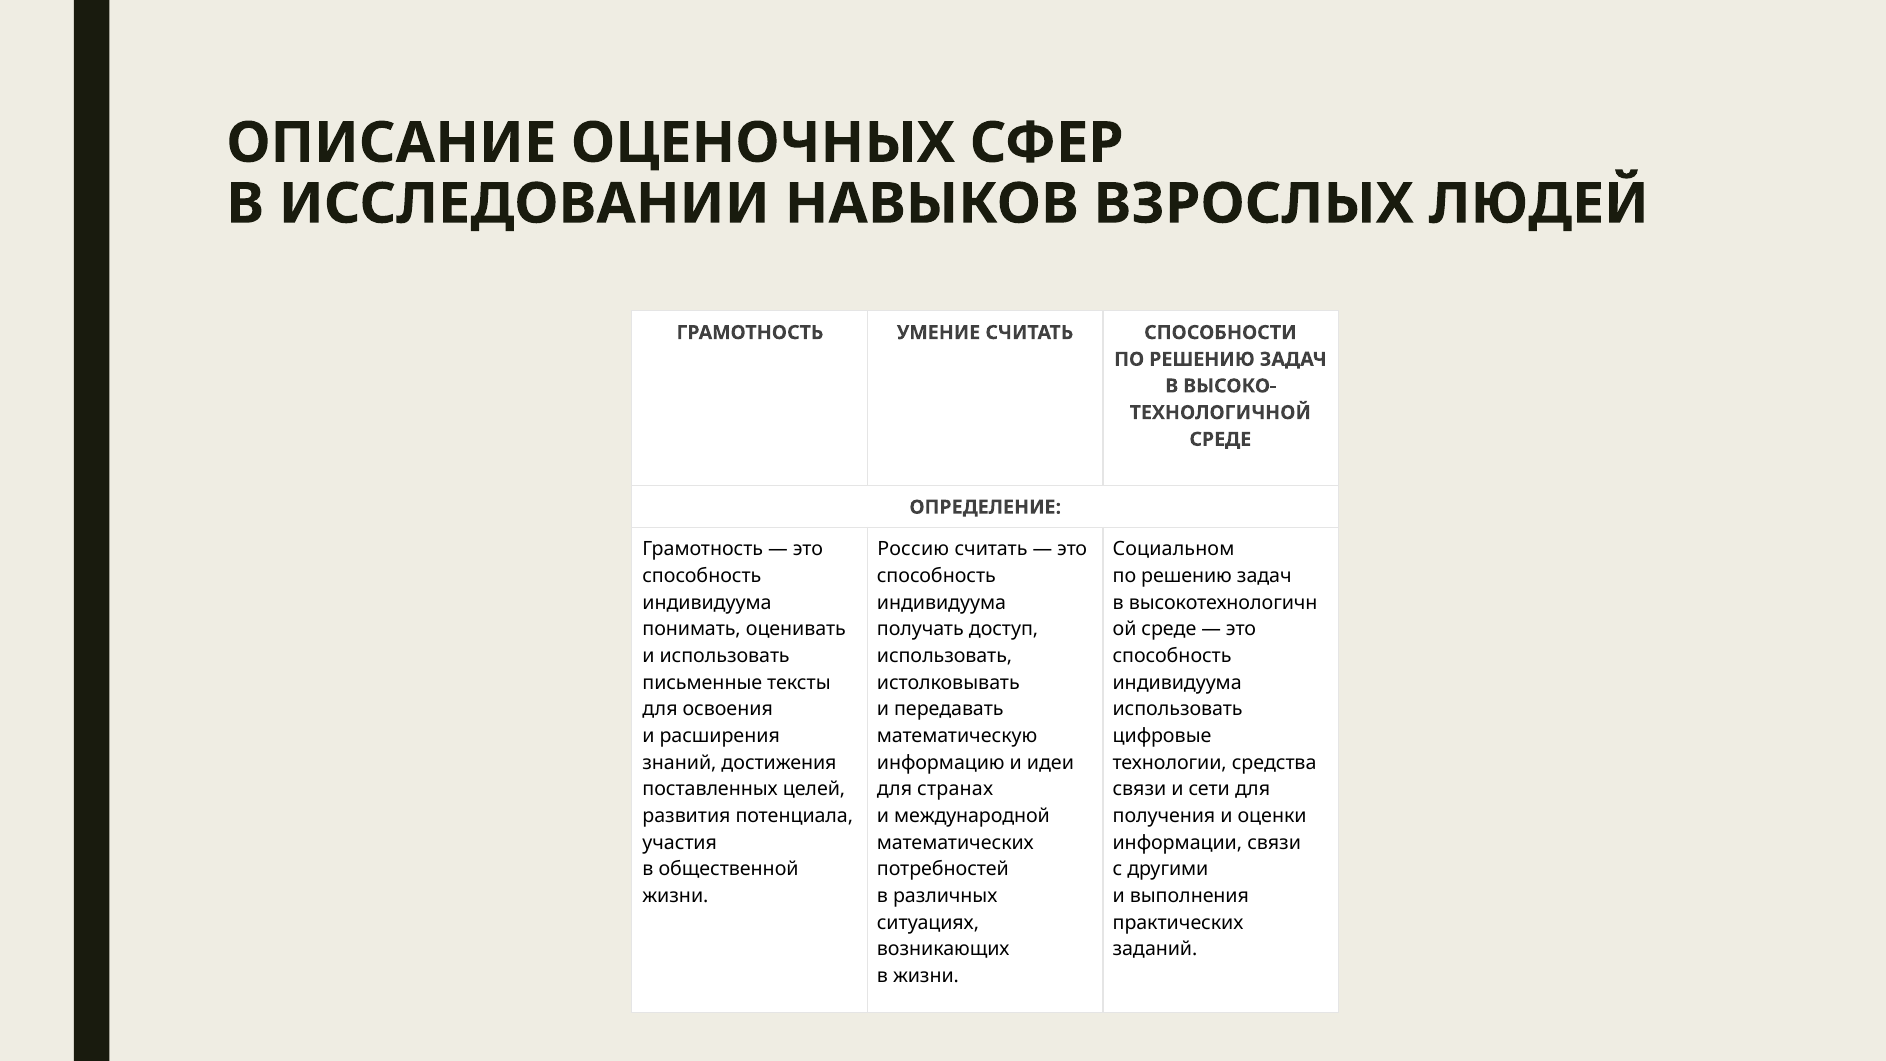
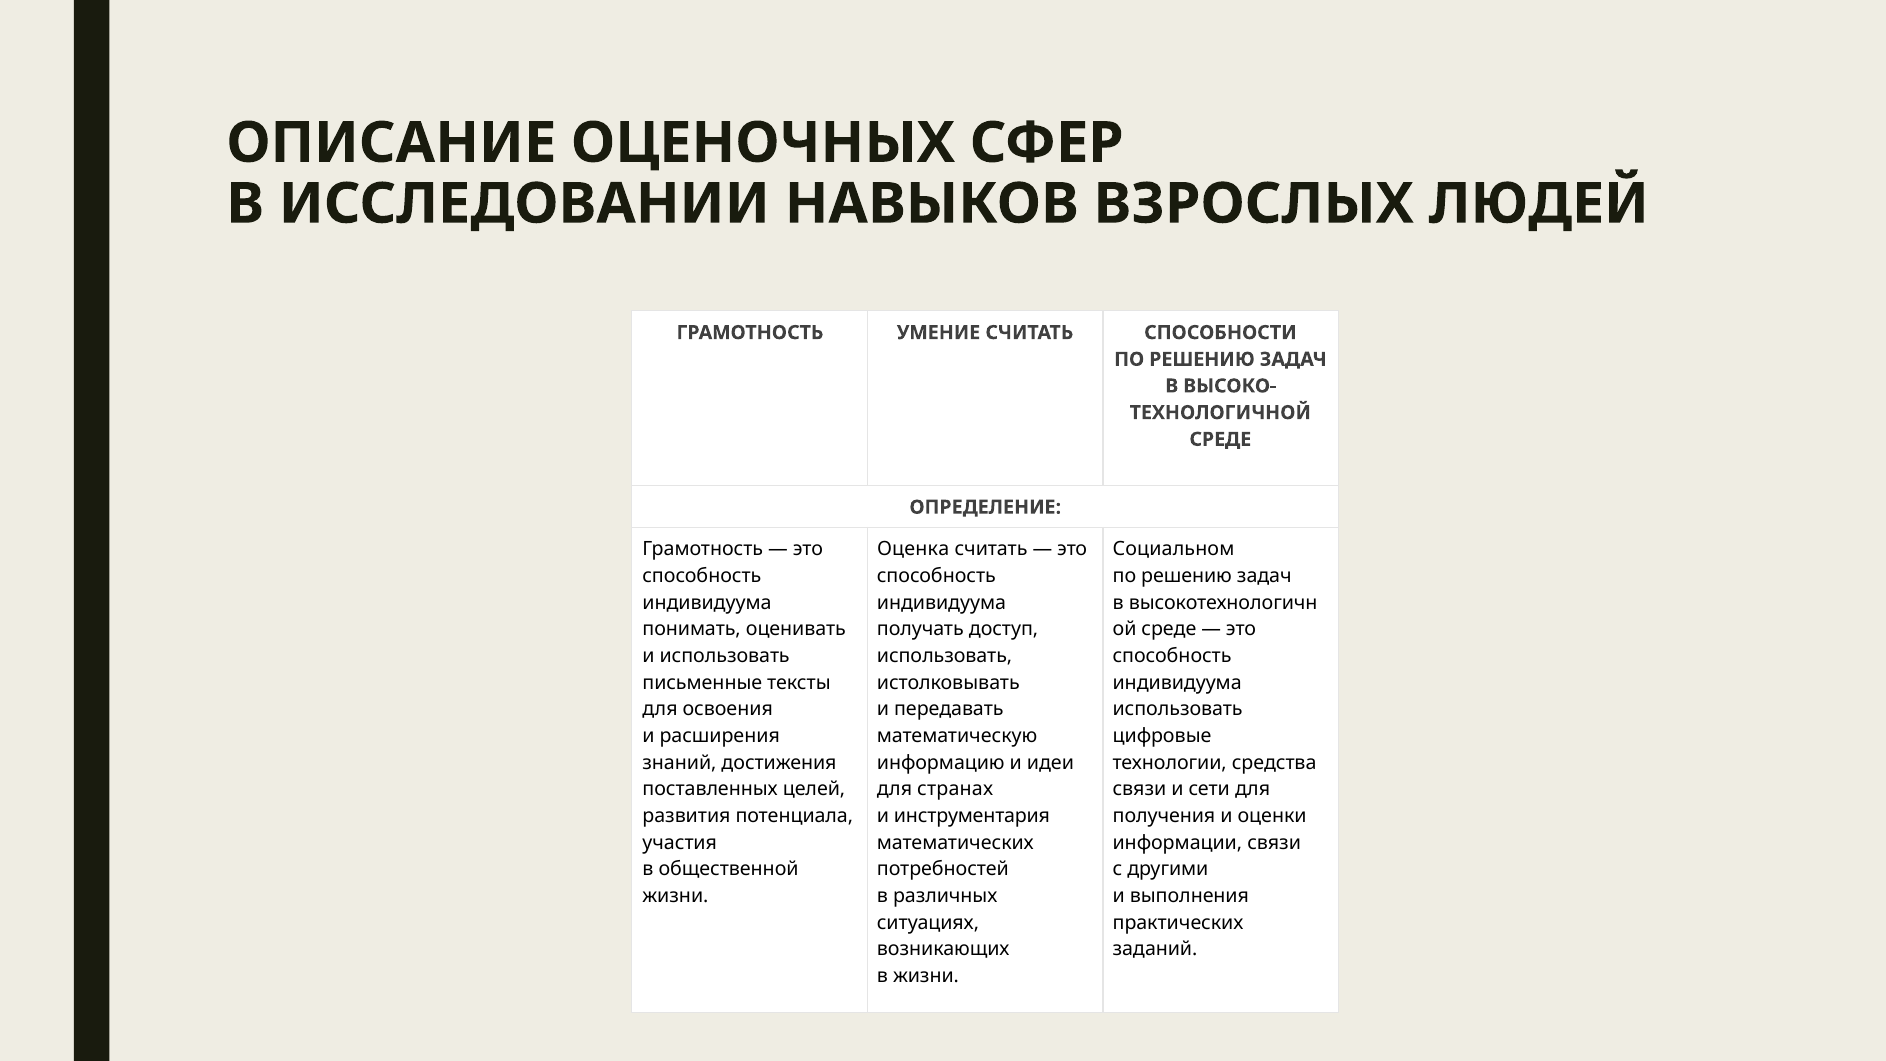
Россию: Россию -> Оценка (913, 549)
международной: международной -> инструментария (972, 816)
